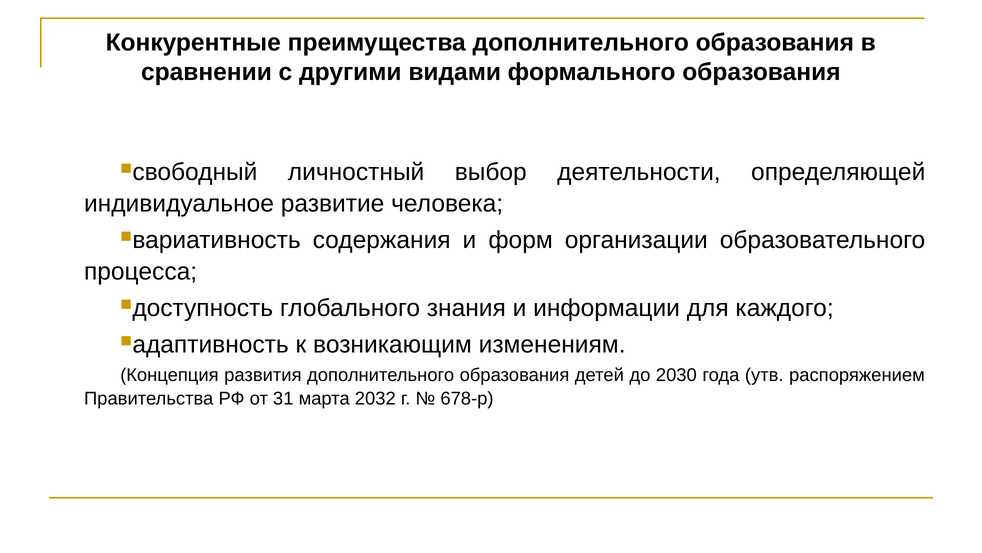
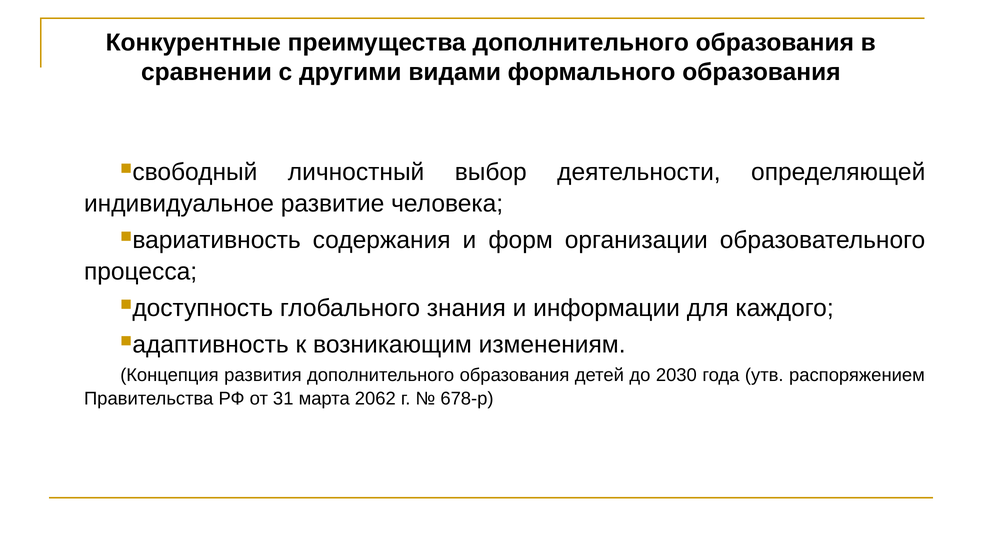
2032: 2032 -> 2062 (375, 398)
